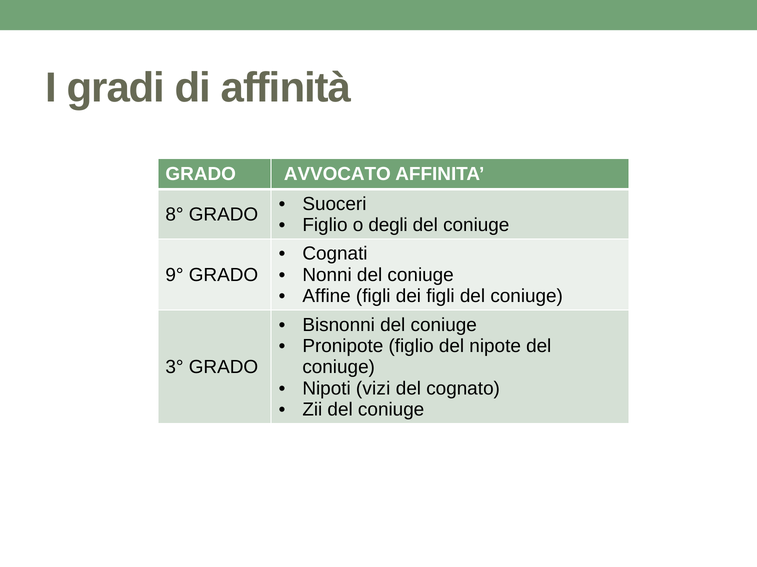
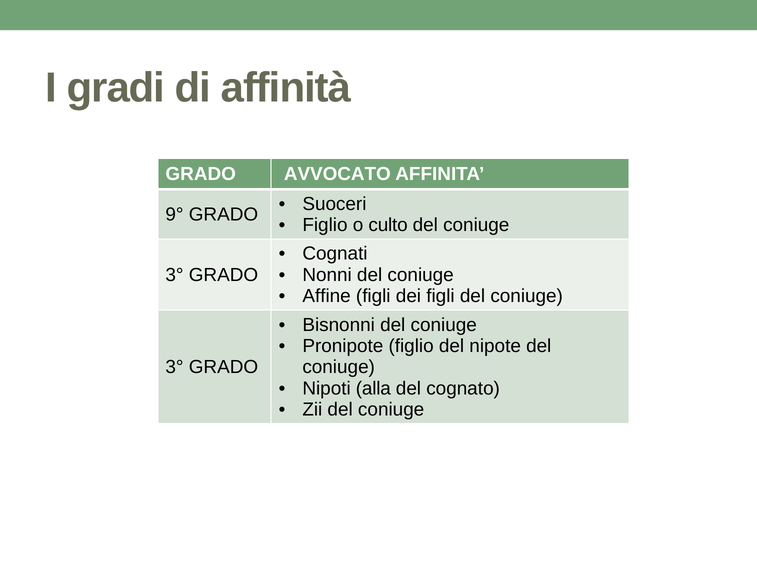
8°: 8° -> 9° (175, 215)
degli: degli -> culto (388, 225)
9°: 9° -> 3° (175, 275)
vizi: vizi -> alla (373, 389)
